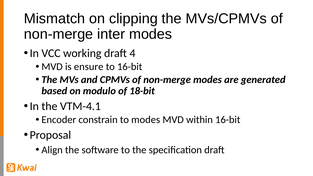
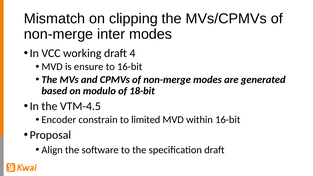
VTM-4.1: VTM-4.1 -> VTM-4.5 (80, 106)
to modes: modes -> limited (146, 120)
